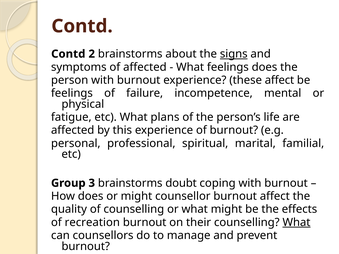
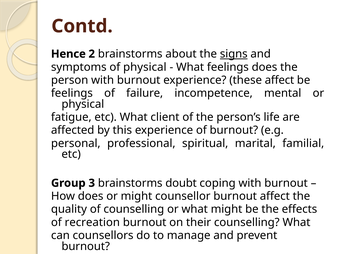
Contd: Contd -> Hence (68, 54)
of affected: affected -> physical (145, 67)
plans: plans -> client (165, 117)
What underline: present -> none (296, 223)
